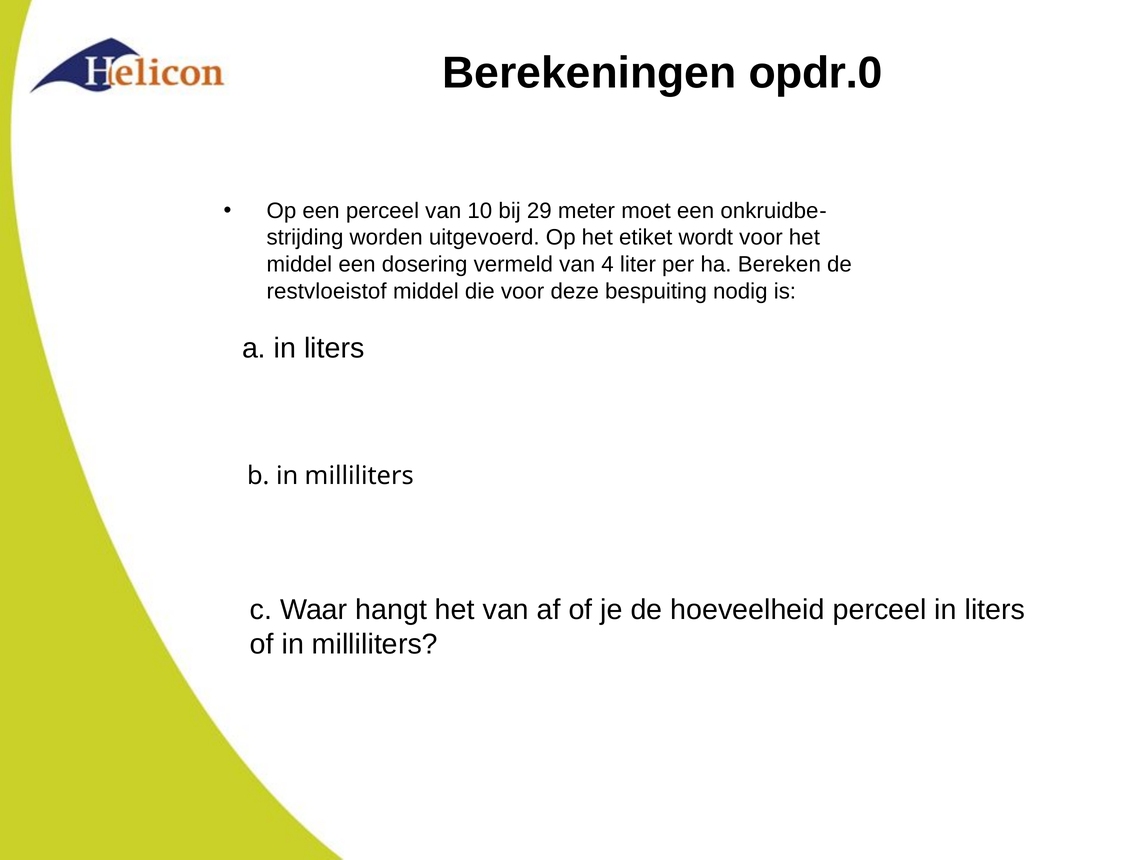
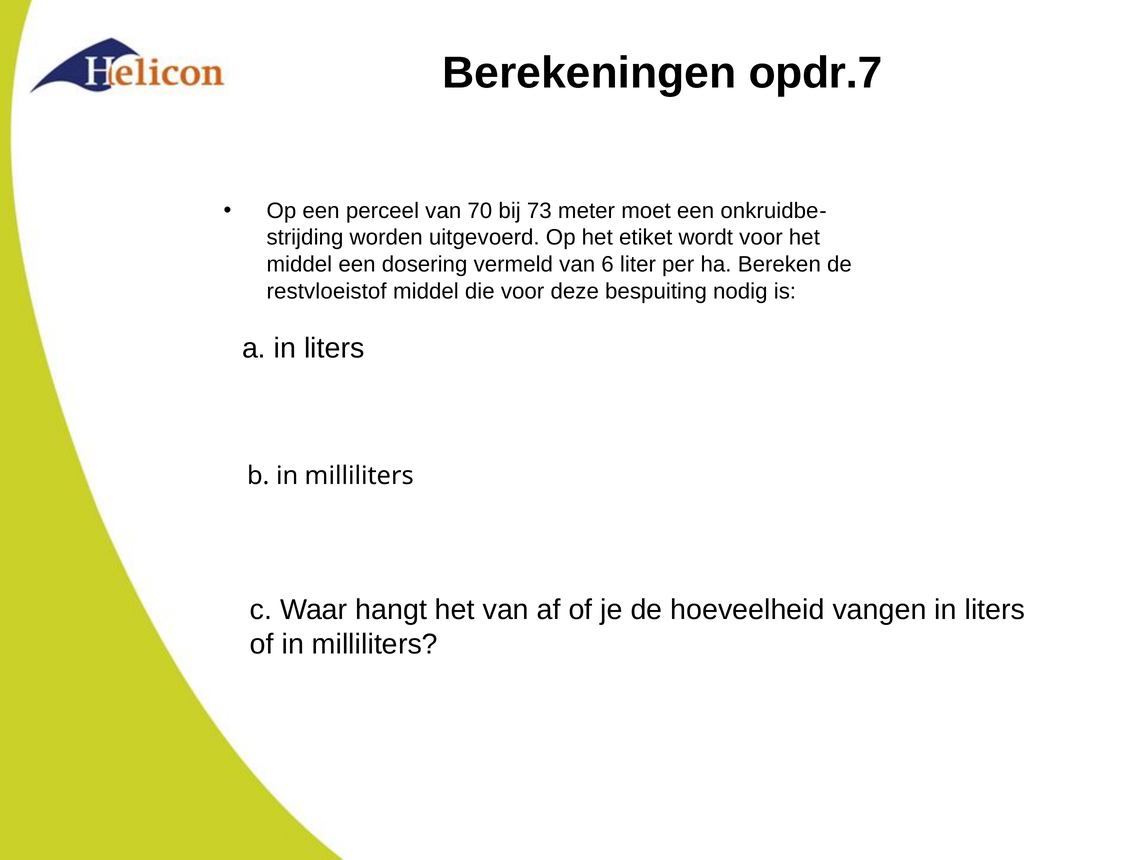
opdr.0: opdr.0 -> opdr.7 (816, 73)
10: 10 -> 70 (480, 211)
29: 29 -> 73 (539, 211)
4: 4 -> 6 (607, 264)
hoeveelheid perceel: perceel -> vangen (880, 609)
